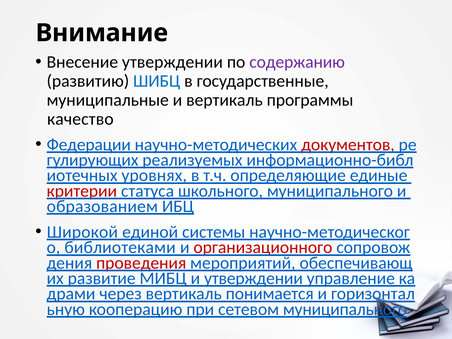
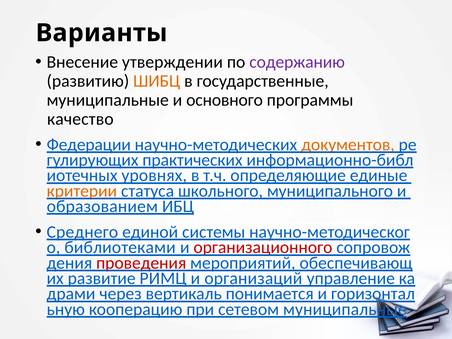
Внимание: Внимание -> Варианты (102, 33)
ШИБЦ colour: blue -> orange (157, 81)
и вертикаль: вертикаль -> основного (225, 100)
документов colour: red -> orange (348, 145)
реализуемых: реализуемых -> практических (192, 160)
критерии colour: red -> orange (82, 191)
Широкой: Широкой -> Среднего (82, 232)
МИБЦ: МИБЦ -> РИМЦ (163, 278)
и утверждении: утверждении -> организаций (253, 278)
сетевом муниципального: муниципального -> муниципальные (345, 309)
